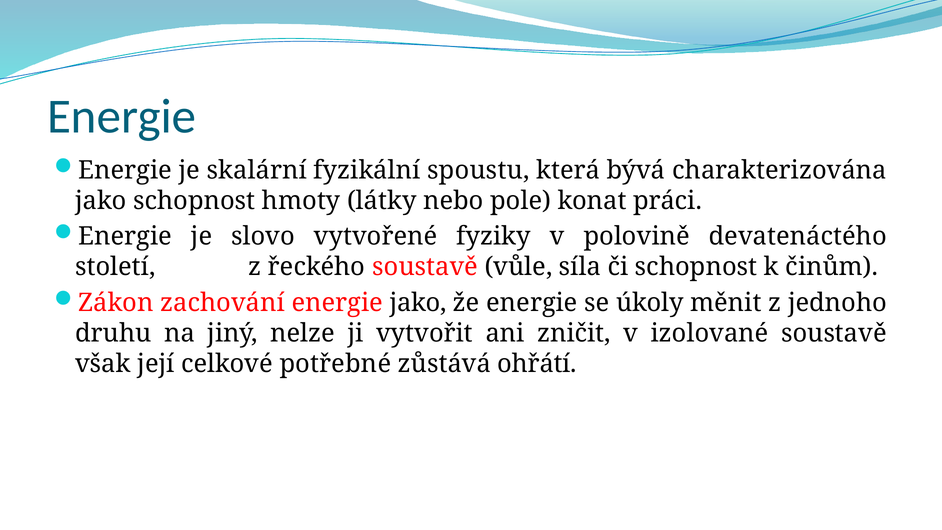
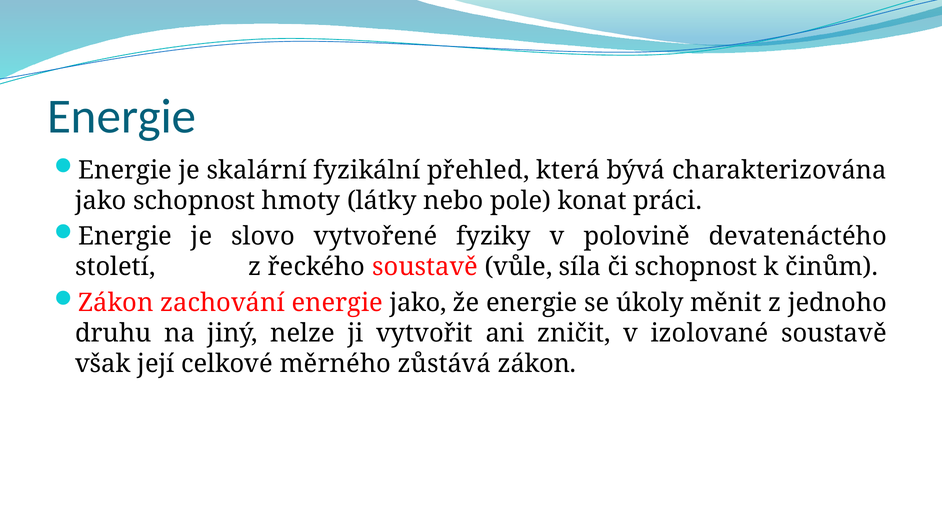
spoustu: spoustu -> přehled (478, 170)
potřebné: potřebné -> měrného (335, 364)
zůstává ohřátí: ohřátí -> zákon (537, 364)
